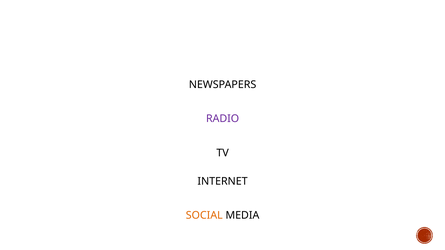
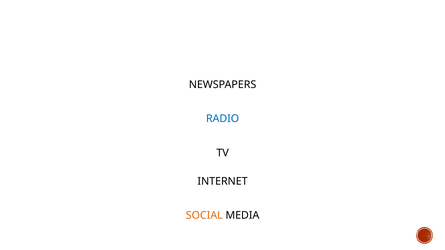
RADIO colour: purple -> blue (223, 119)
